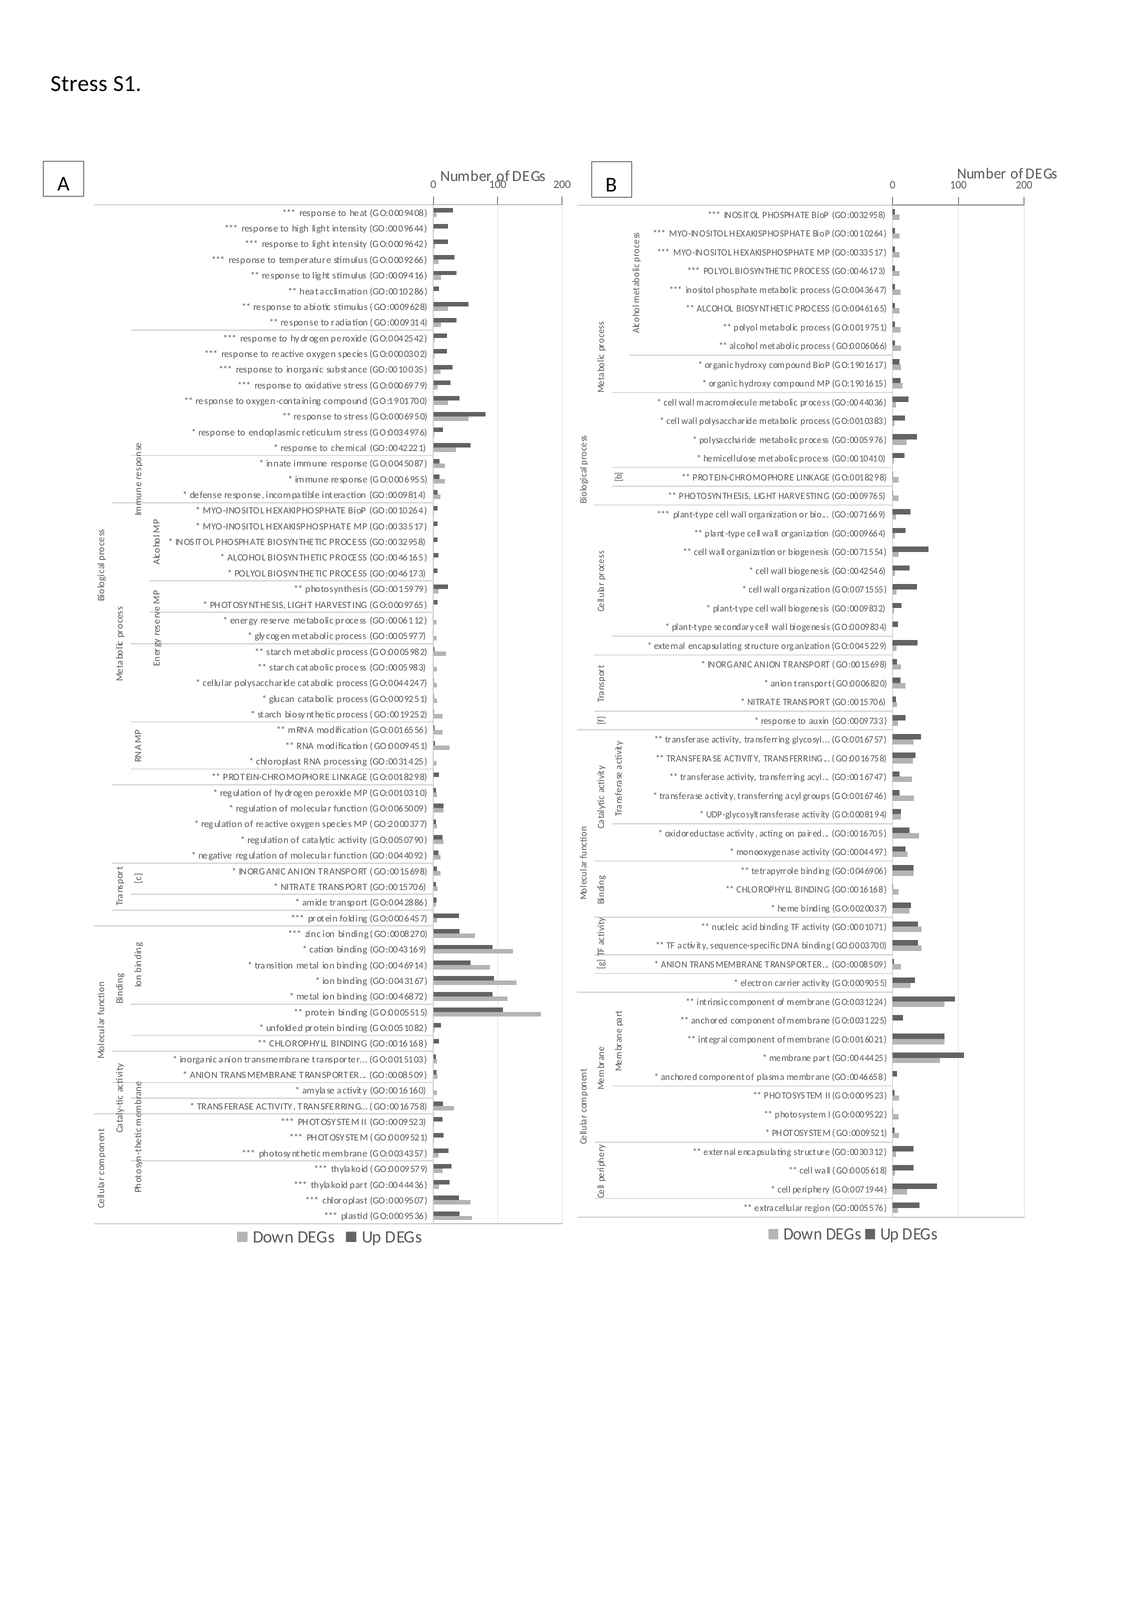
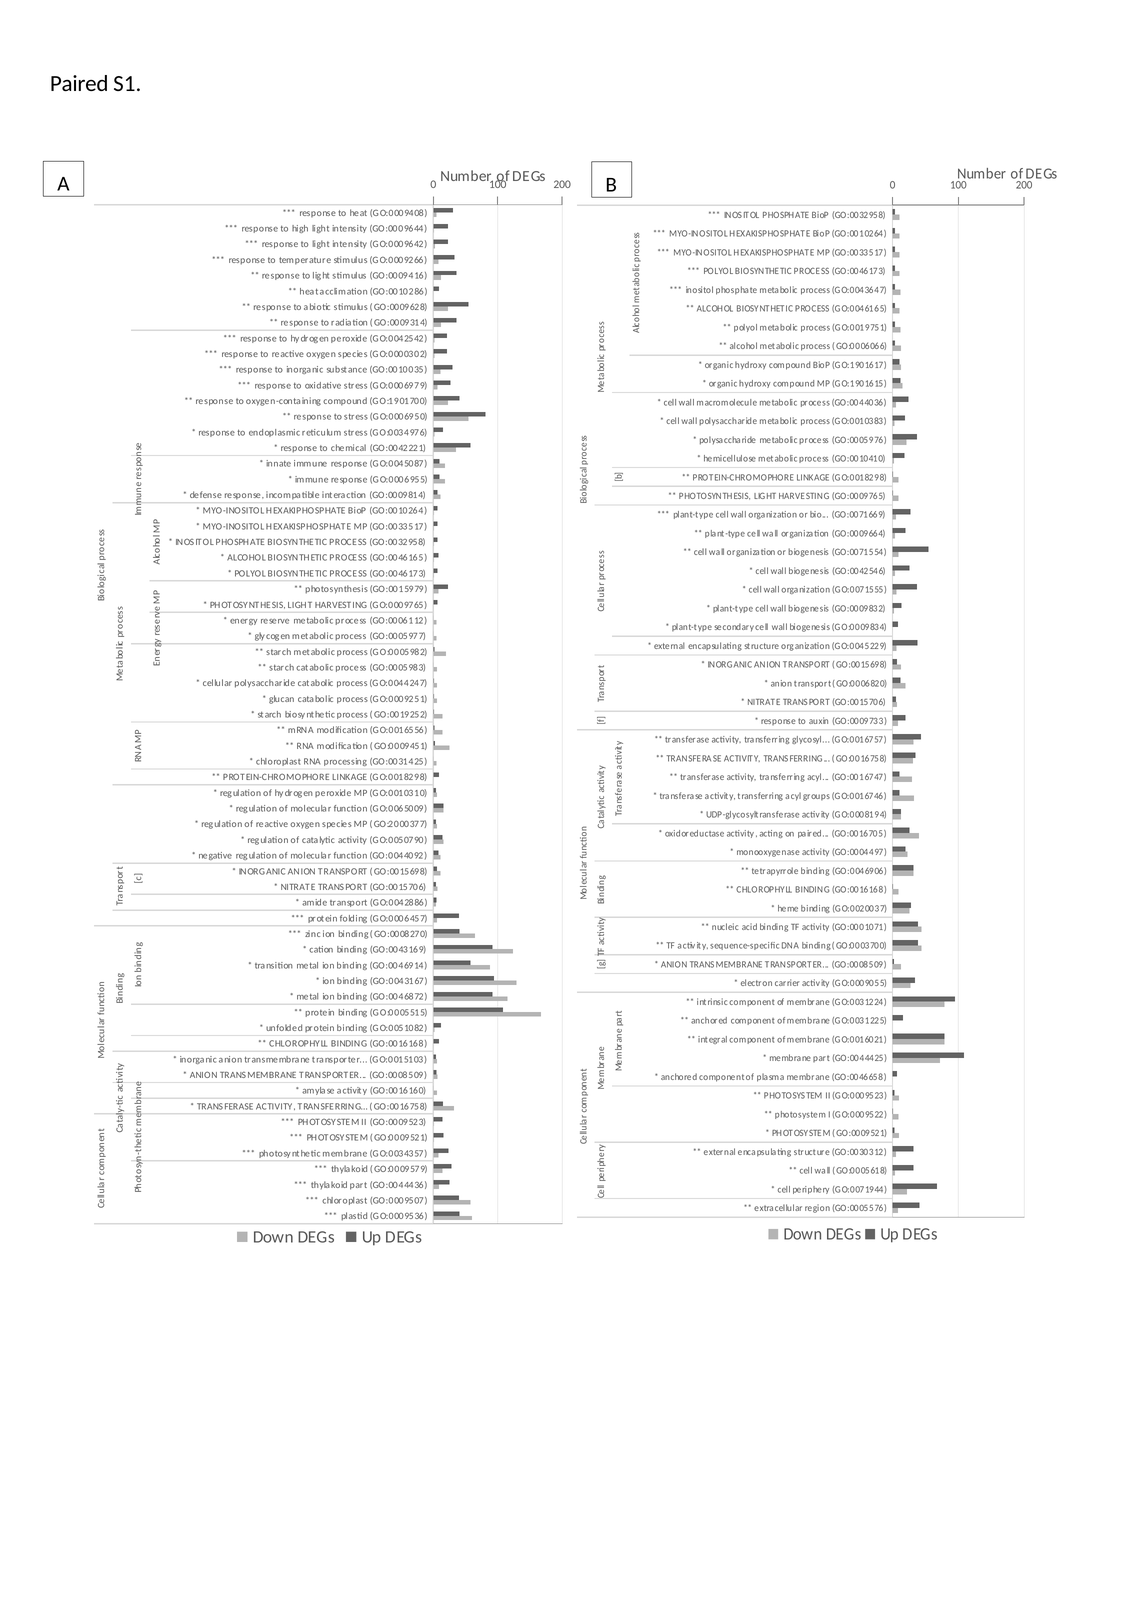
Stress: Stress -> Paired (79, 84)
